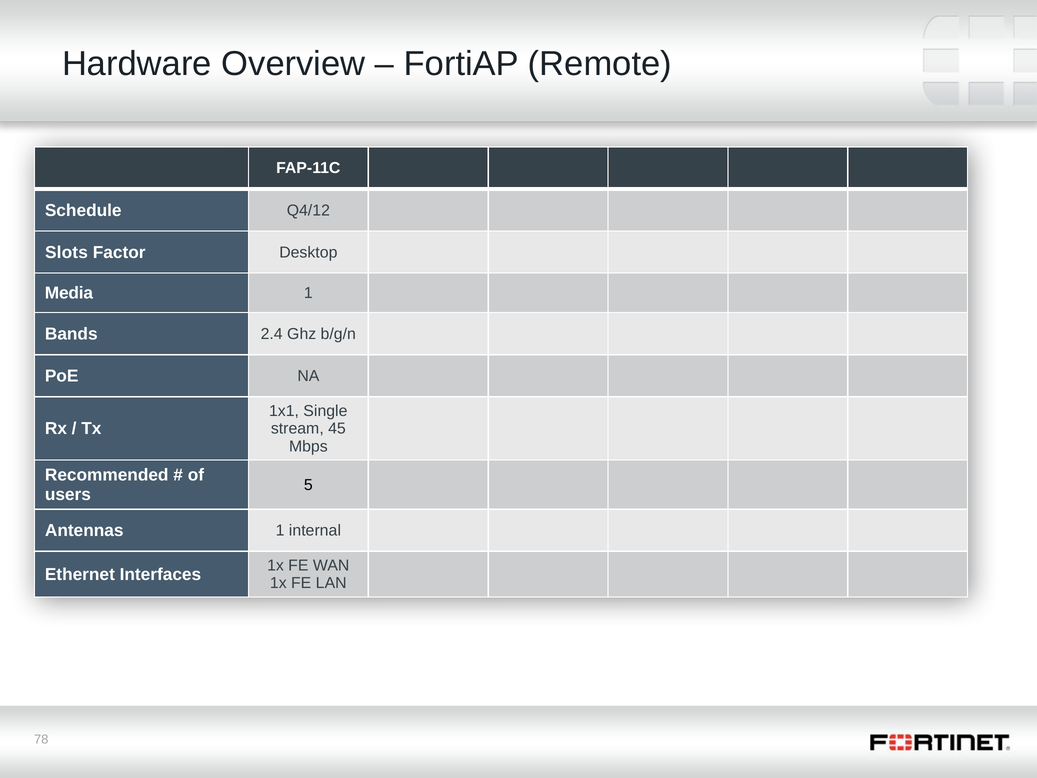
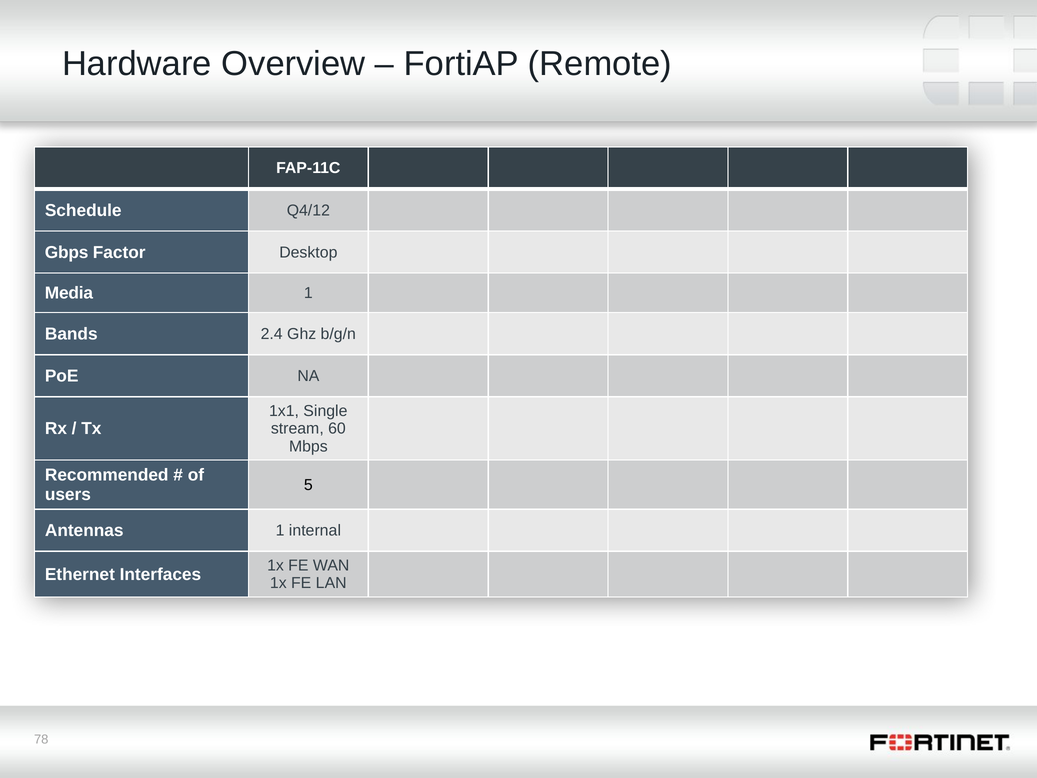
Slots: Slots -> Gbps (67, 252)
45: 45 -> 60 (337, 429)
